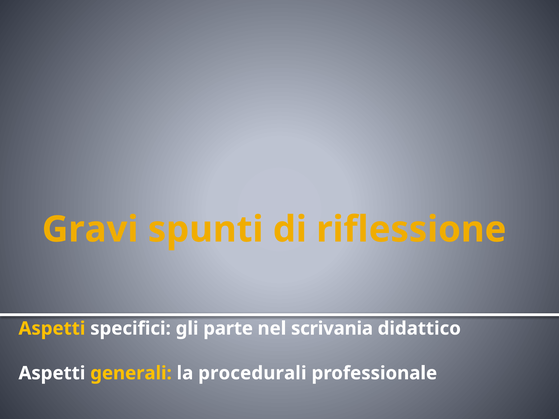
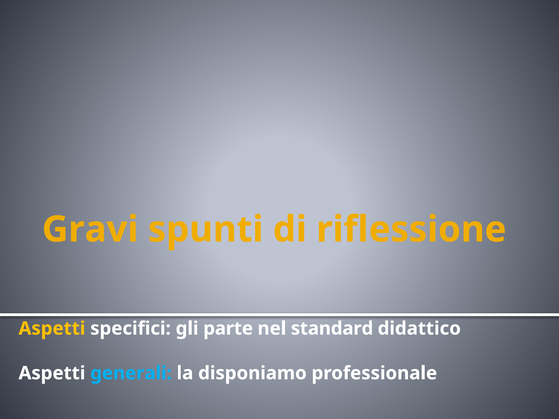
scrivania: scrivania -> standard (332, 329)
generali colour: yellow -> light blue (131, 373)
procedurali: procedurali -> disponiamo (252, 373)
